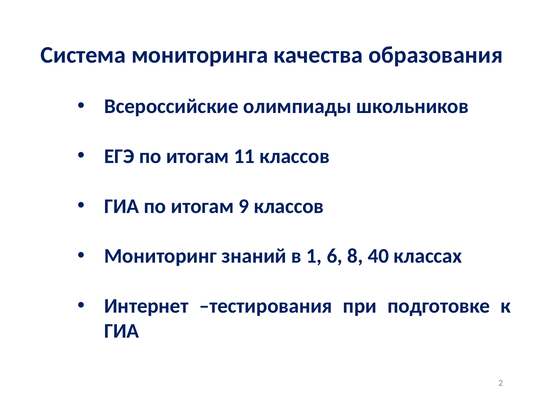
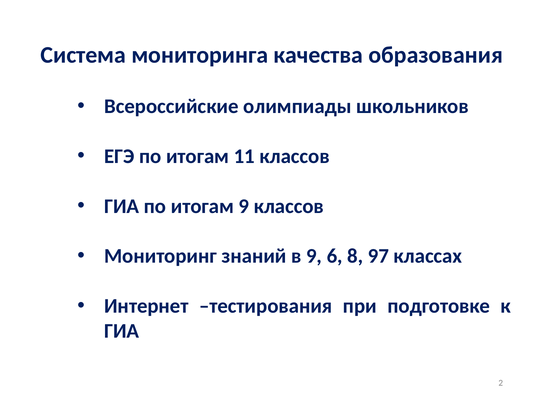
в 1: 1 -> 9 (314, 256)
40: 40 -> 97 (378, 256)
